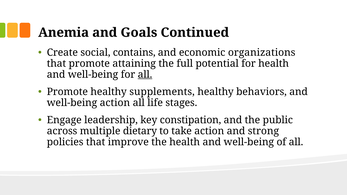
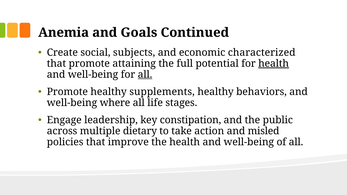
contains: contains -> subjects (134, 53)
organizations: organizations -> characterized (262, 53)
health underline: none -> present (274, 64)
well-being action: action -> where (115, 103)
strong: strong -> misled (264, 131)
